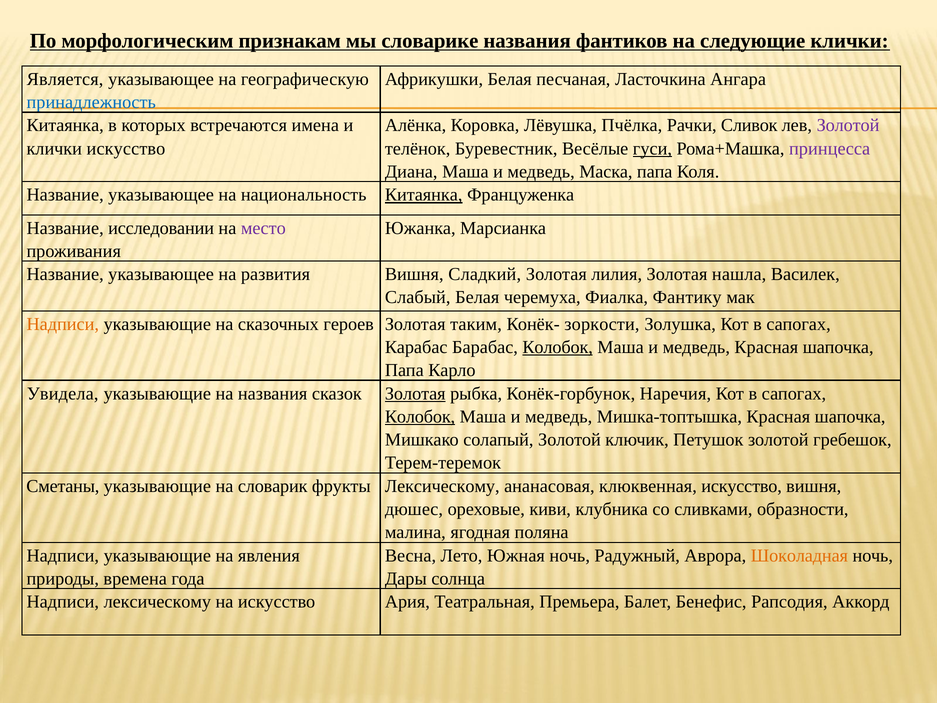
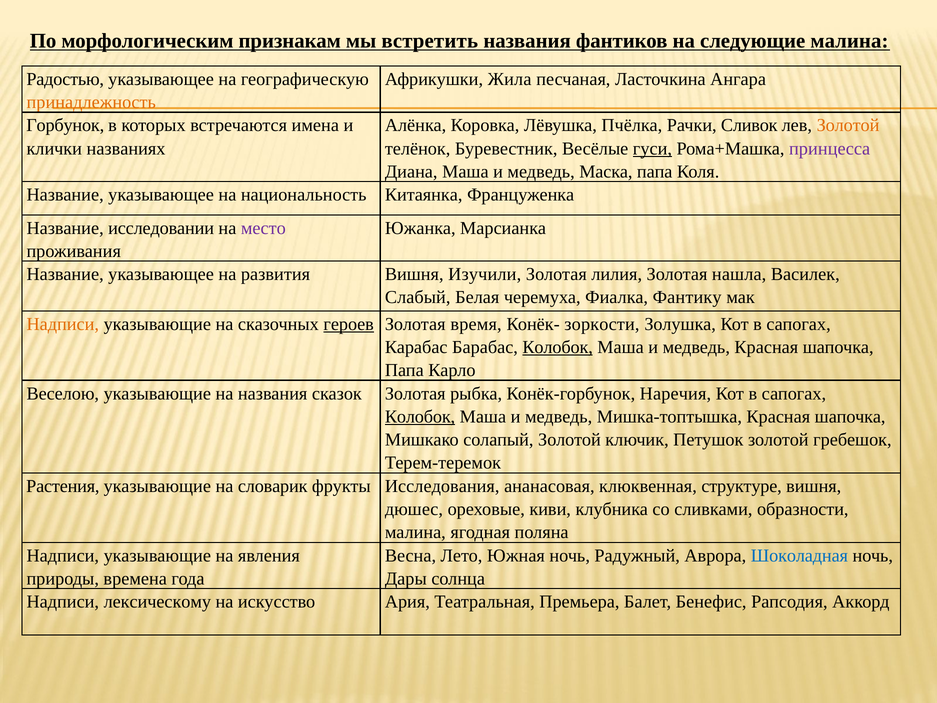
словарике: словарике -> встретить (430, 41)
следующие клички: клички -> малина (849, 41)
Является: Является -> Радостью (65, 79)
Африкушки Белая: Белая -> Жила (510, 79)
принадлежность colour: blue -> orange (91, 102)
Китаянка: Китаянка -> Горбунок (65, 125)
Золотой colour: purple -> orange (848, 125)
клички искусство: искусство -> названиях (126, 149)
Китаянка underline: present -> none (424, 195)
Сладкий: Сладкий -> Изучили (485, 274)
героев underline: none -> present (349, 324)
таким: таким -> время (476, 324)
Увидела: Увидела -> Веселою (63, 393)
Золотая underline: present -> none (415, 393)
Сметаны: Сметаны -> Растения (63, 486)
фрукты Лексическому: Лексическому -> Исследования (442, 486)
клюквенная искусство: искусство -> структуре (742, 486)
Шоколадная colour: orange -> blue (799, 555)
